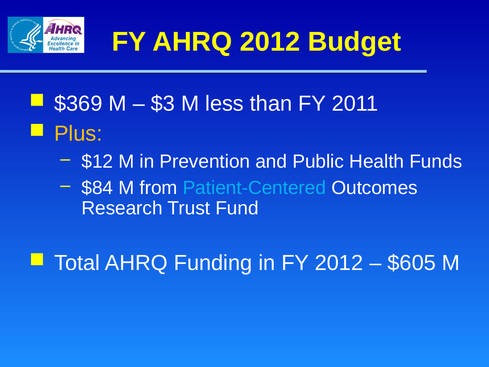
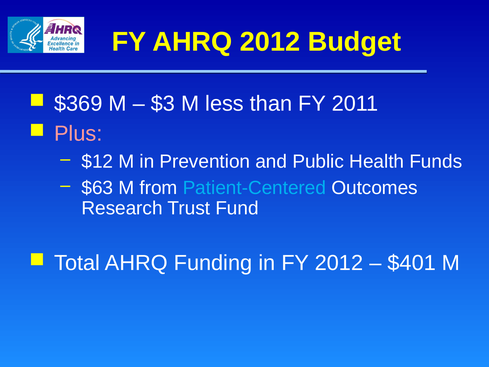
Plus colour: yellow -> pink (78, 134)
$84: $84 -> $63 (97, 188)
$605: $605 -> $401 (412, 263)
